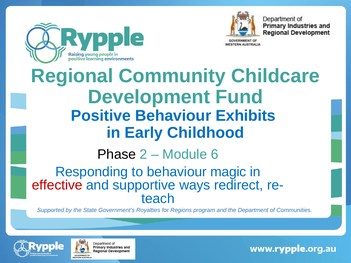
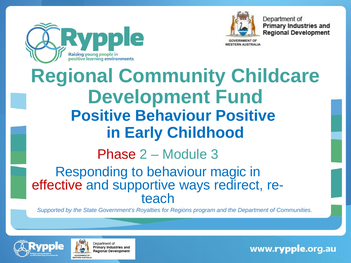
Behaviour Exhibits: Exhibits -> Positive (246, 116)
Phase colour: black -> red (117, 154)
6: 6 -> 3 (215, 154)
